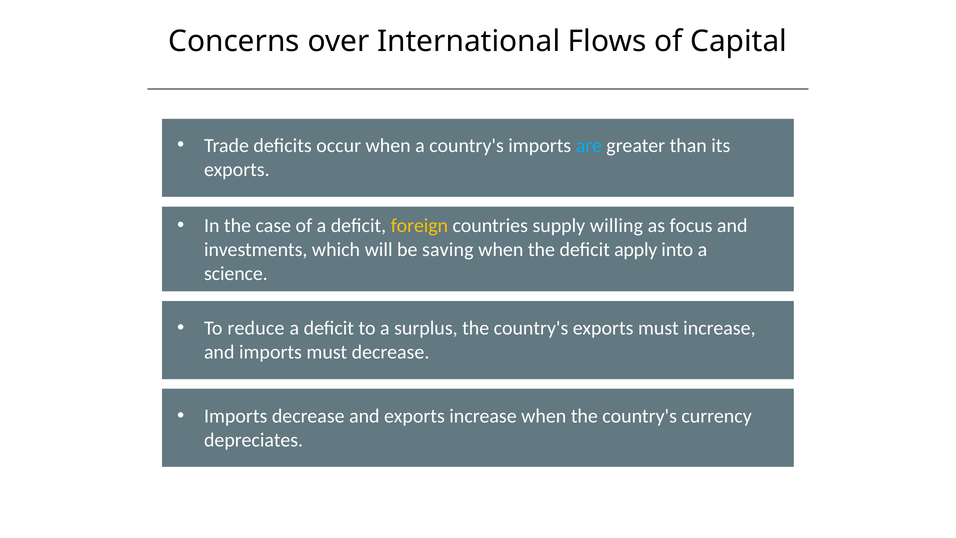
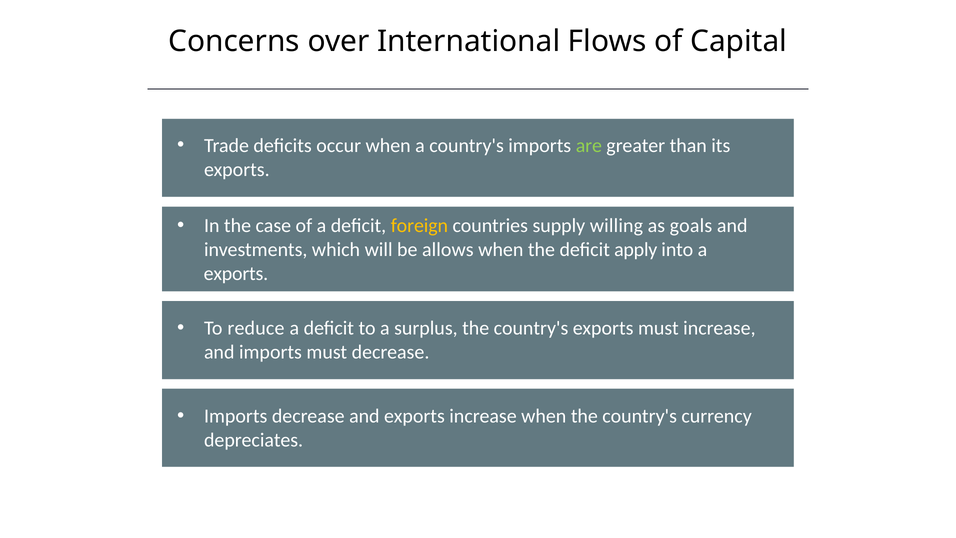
are colour: light blue -> light green (589, 145)
focus: focus -> goals (691, 226)
saving: saving -> allows (448, 249)
science: science -> exports (236, 273)
